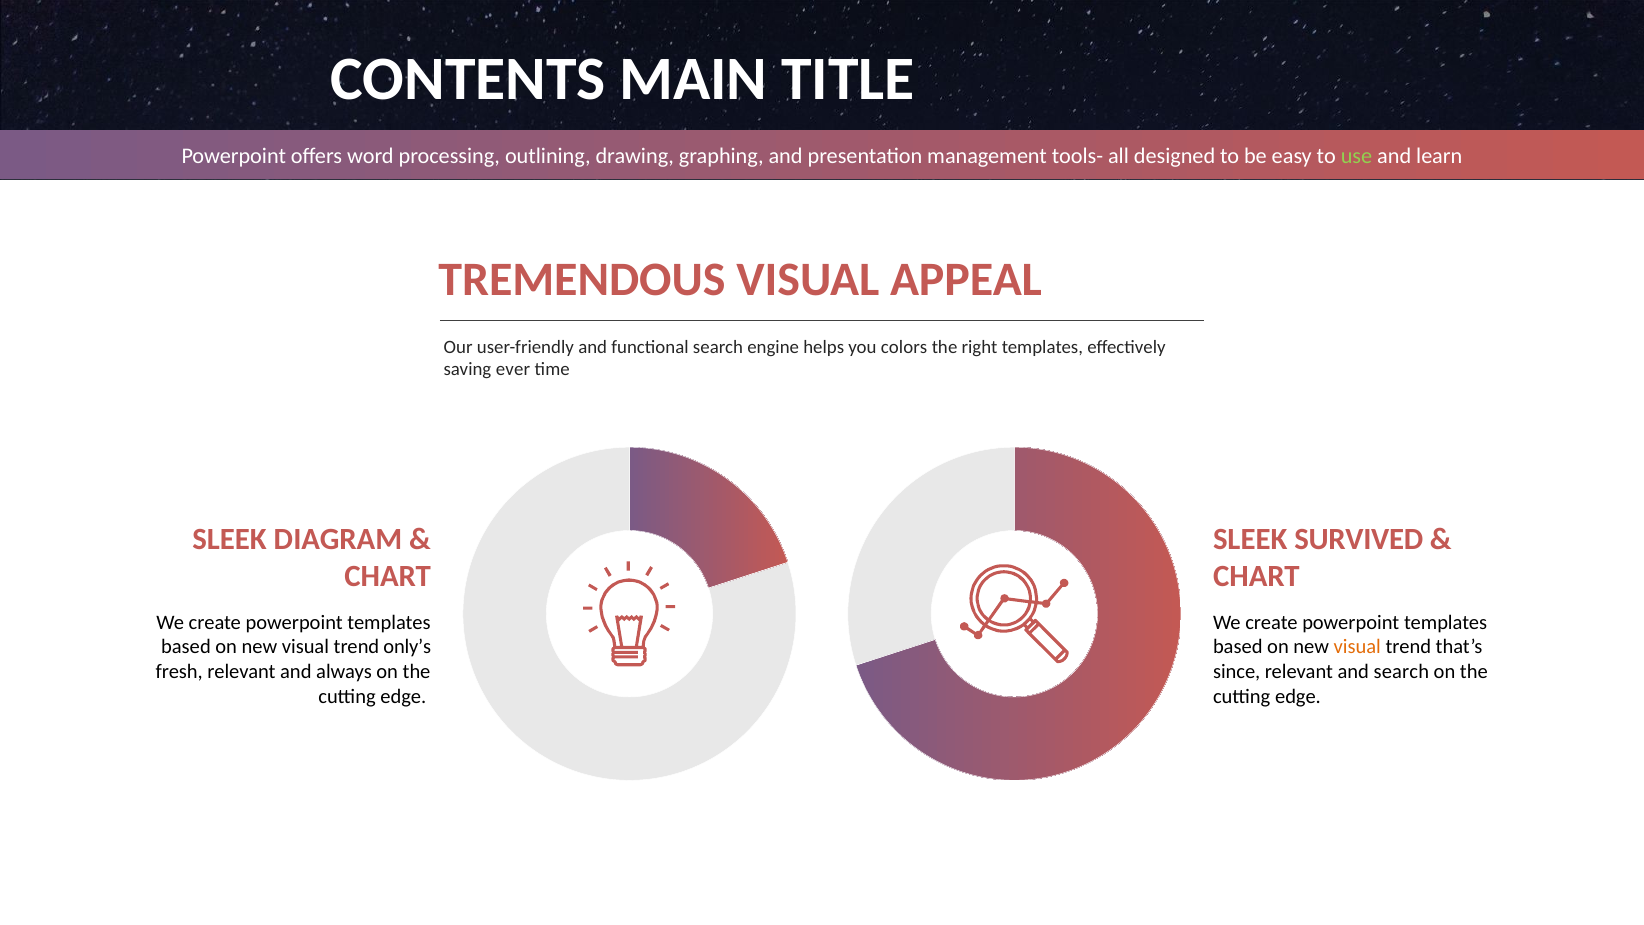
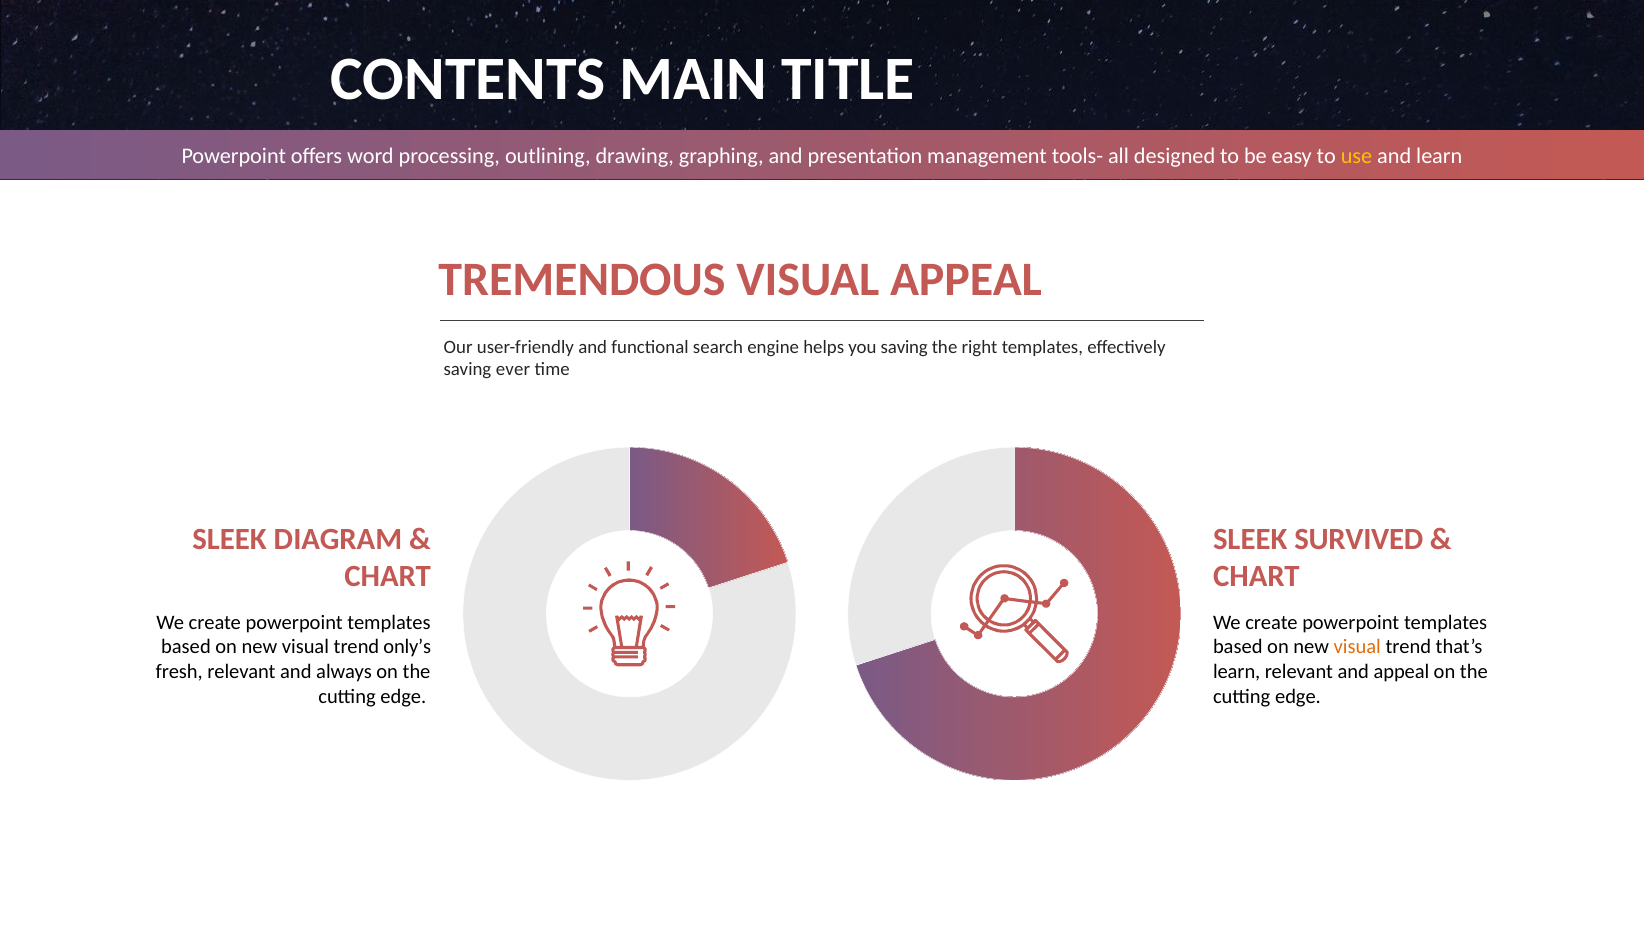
use colour: light green -> yellow (1357, 156)
you colors: colors -> saving (904, 347)
since: since -> learn (1237, 672)
and search: search -> appeal (1401, 672)
